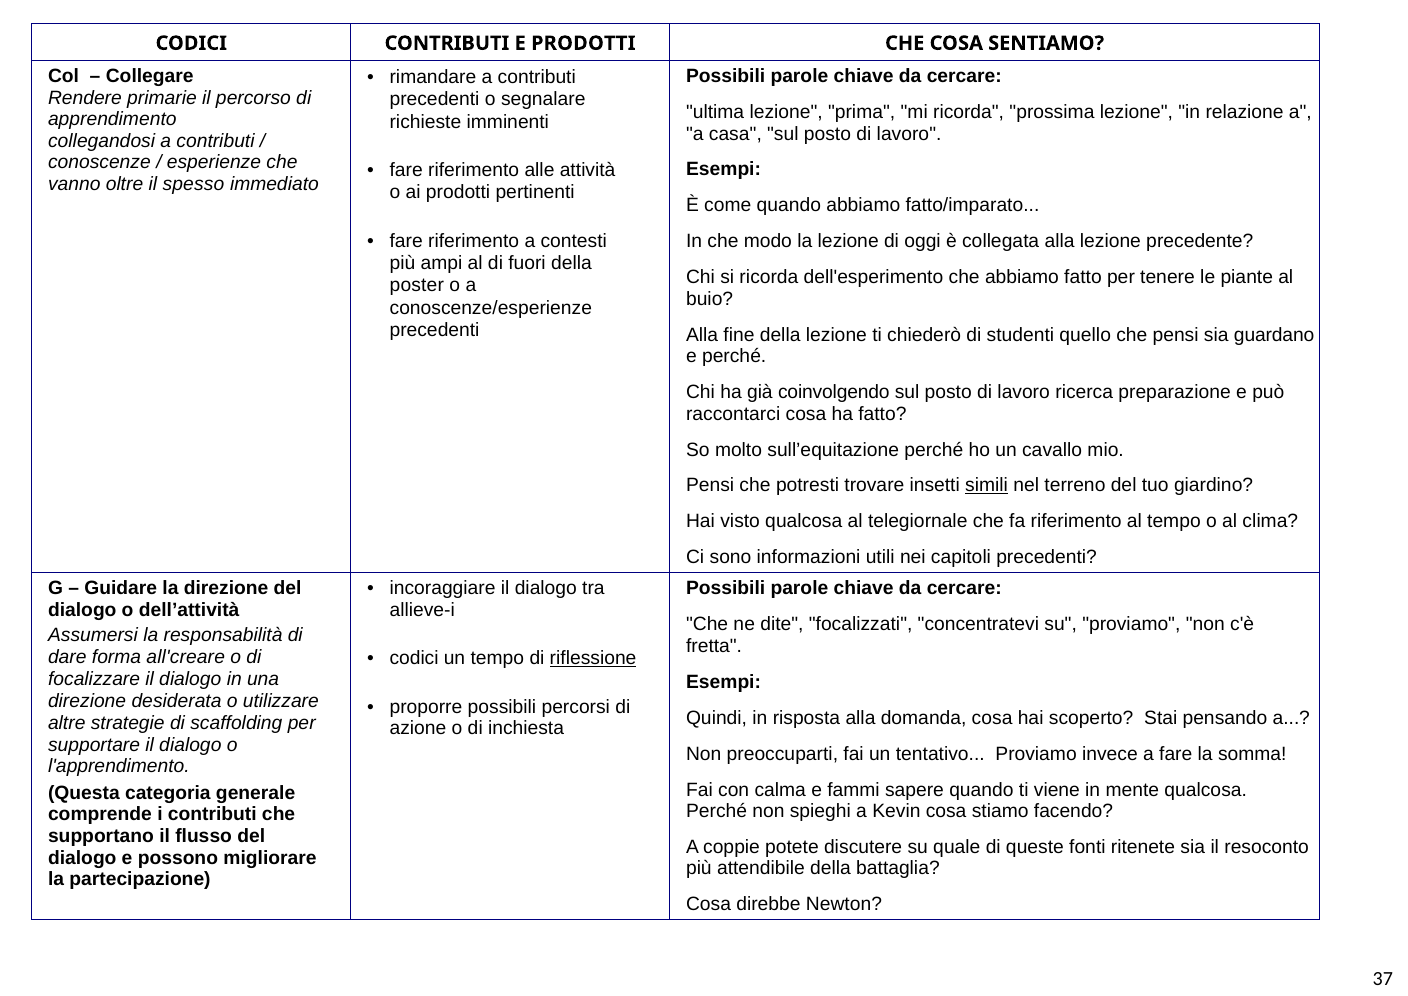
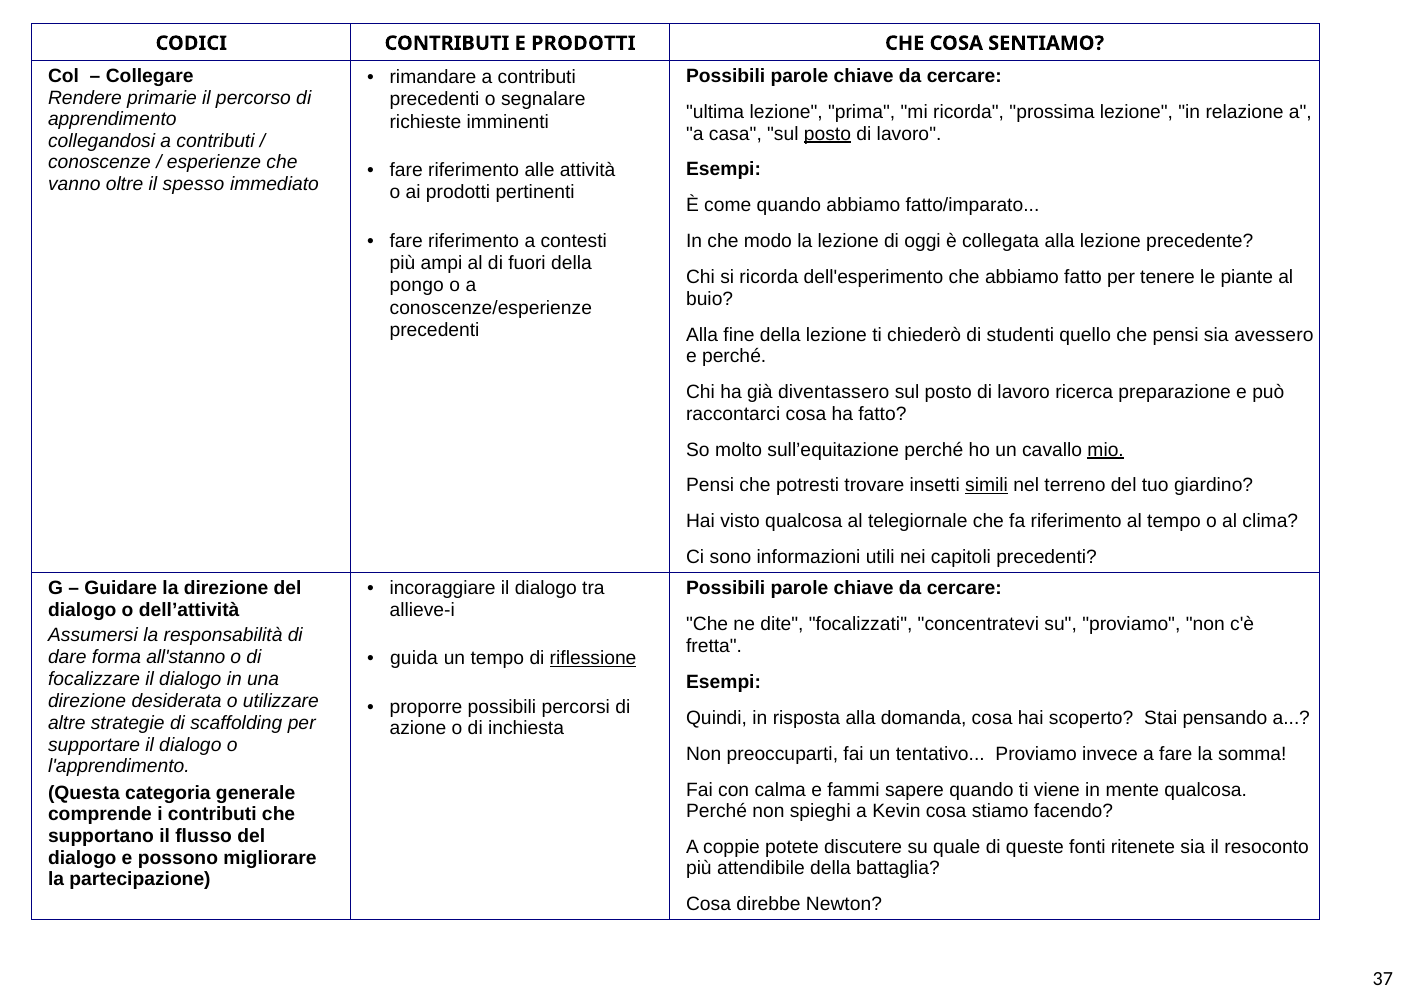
posto underline: none -> present (827, 134)
poster: poster -> pongo (417, 285)
guardano: guardano -> avessero (1274, 335)
coinvolgendo: coinvolgendo -> diventassero (834, 392)
mio underline: none -> present (1106, 450)
all'creare: all'creare -> all'stanno (186, 657)
codici: codici -> guida (414, 658)
